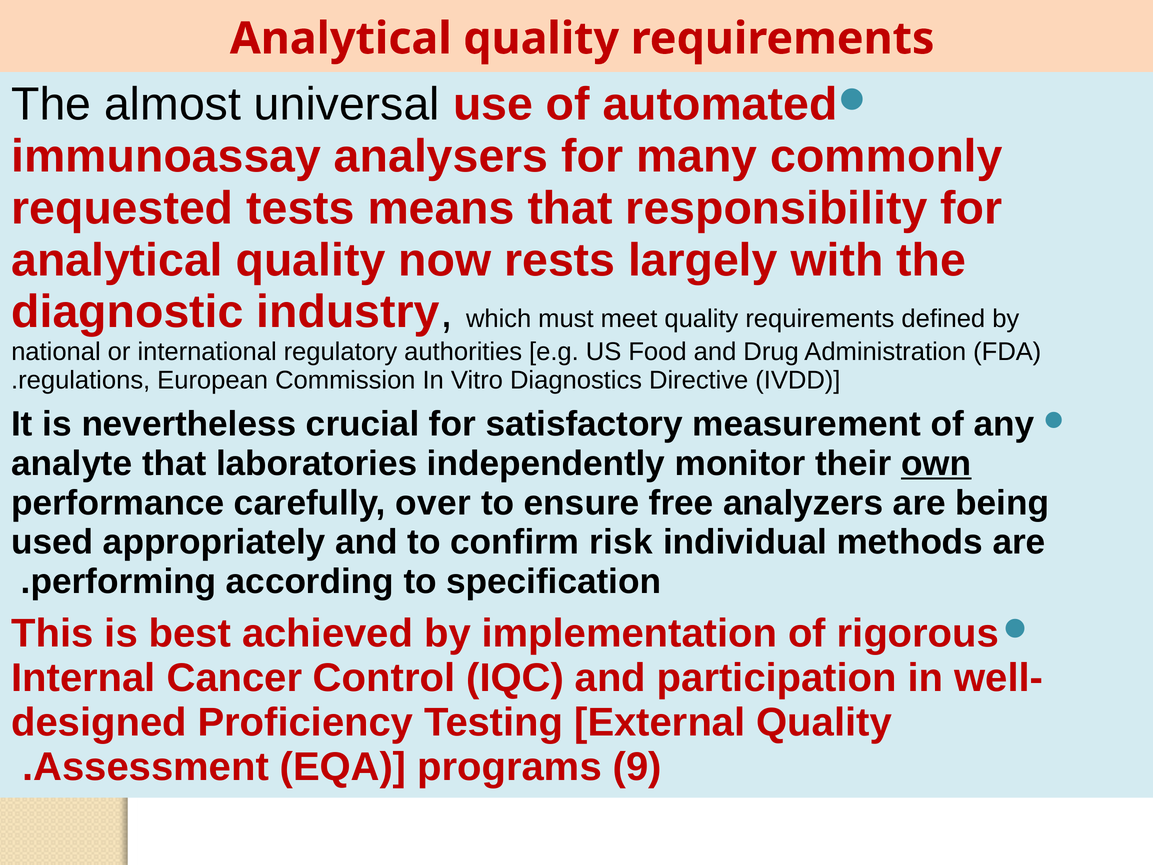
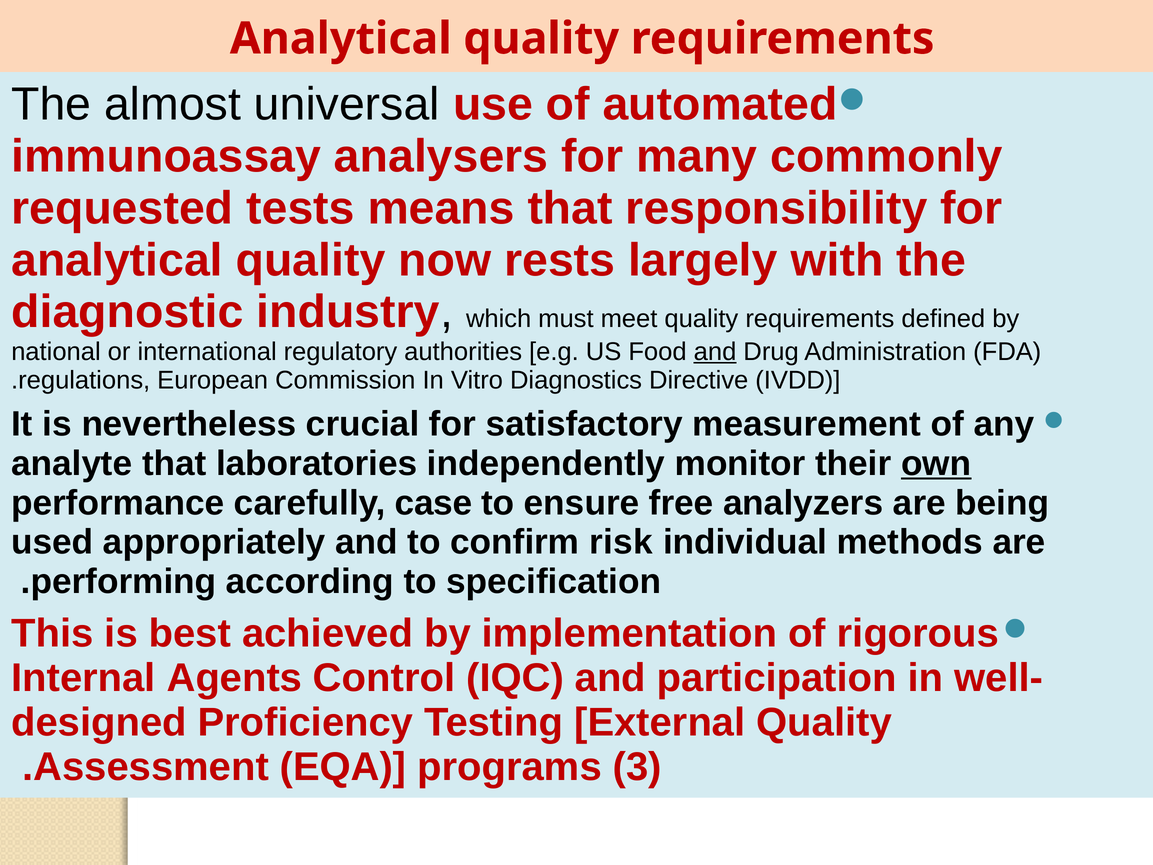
and underline: none -> present (715, 352)
over: over -> case (433, 503)
Cancer: Cancer -> Agents (234, 678)
9: 9 -> 3 (637, 767)
